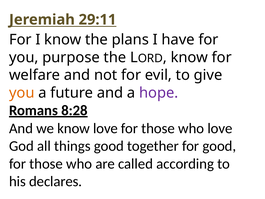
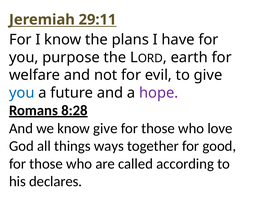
know: know -> earth (189, 57)
you colour: orange -> blue (22, 93)
know love: love -> give (105, 128)
things good: good -> ways (109, 146)
